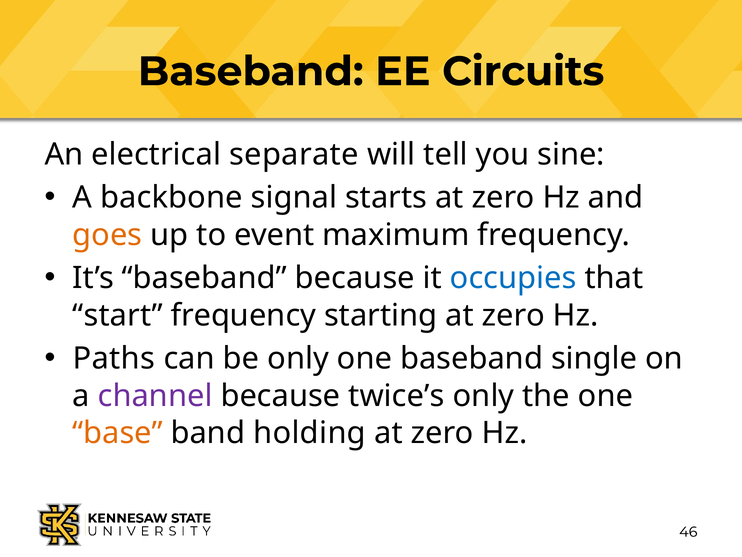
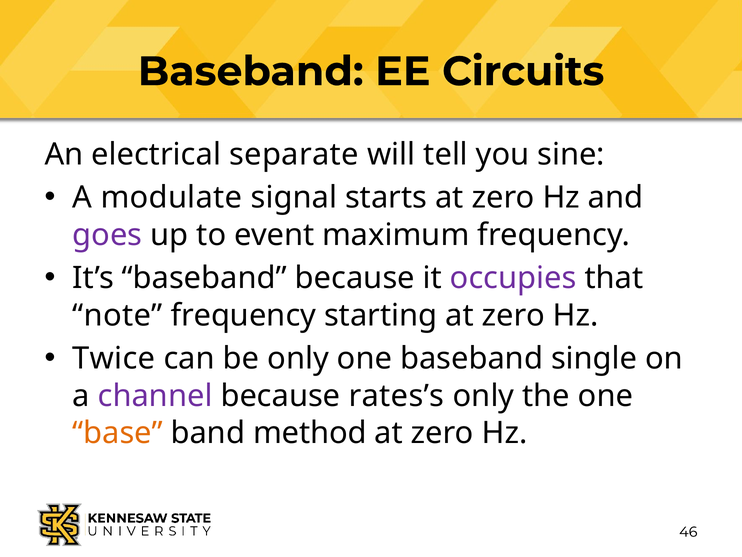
backbone: backbone -> modulate (171, 198)
goes colour: orange -> purple (107, 235)
occupies colour: blue -> purple (513, 278)
start: start -> note (117, 315)
Paths: Paths -> Twice (114, 358)
twice’s: twice’s -> rates’s (396, 395)
holding: holding -> method (310, 433)
